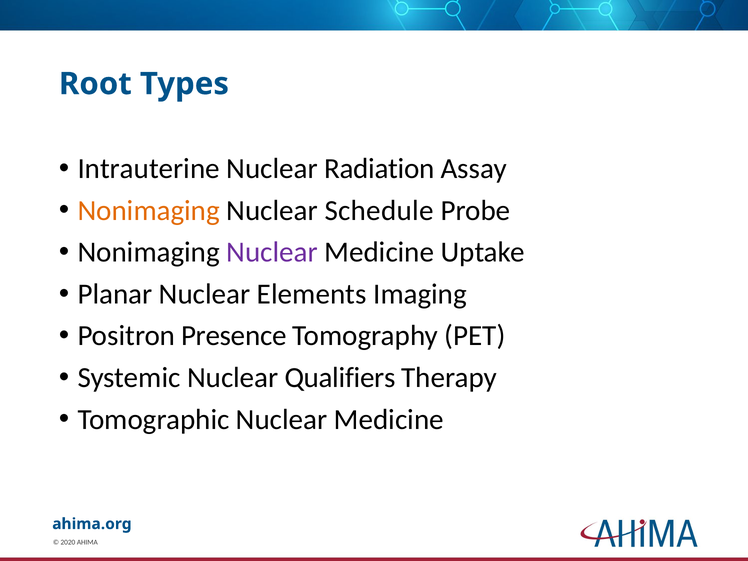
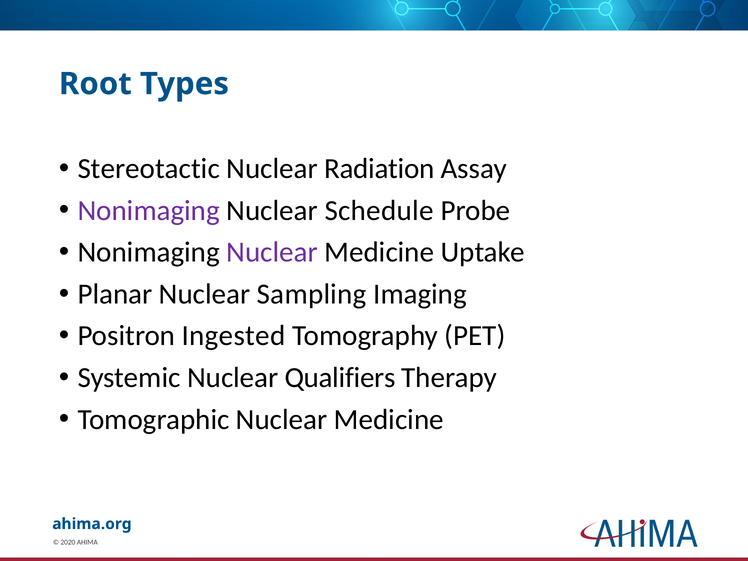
Intrauterine: Intrauterine -> Stereotactic (149, 169)
Nonimaging colour: orange -> purple (149, 210)
Elements: Elements -> Sampling (312, 294)
Presence: Presence -> Ingested (234, 336)
